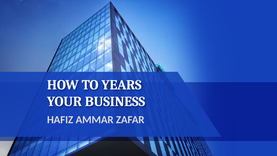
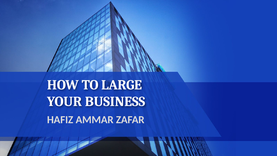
YEARS: YEARS -> LARGE (122, 85)
